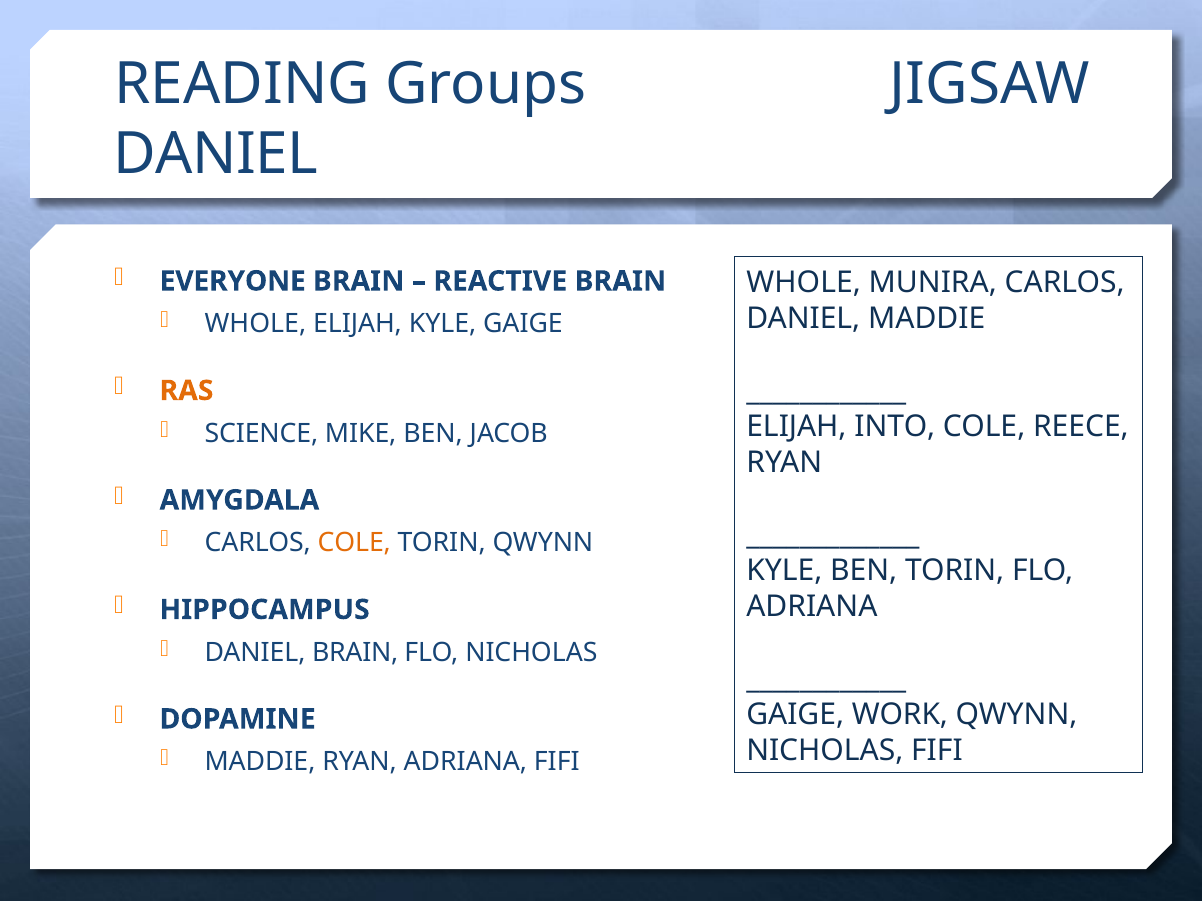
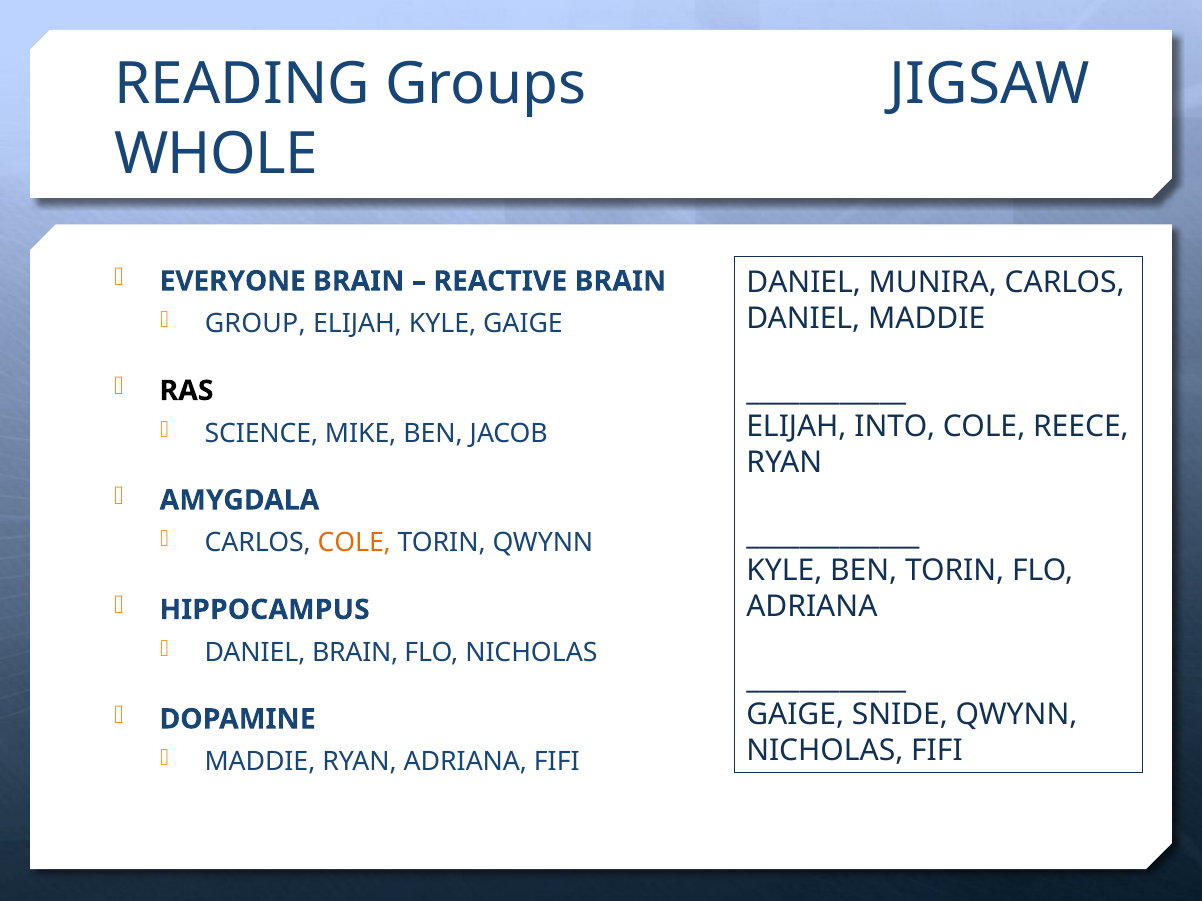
DANIEL: DANIEL -> WHOLE (216, 154)
WHOLE: WHOLE -> DANIEL (804, 282)
WHOLE: WHOLE -> GROUP (255, 324)
RAS colour: orange -> black (187, 391)
WORK: WORK -> SNIDE (900, 715)
